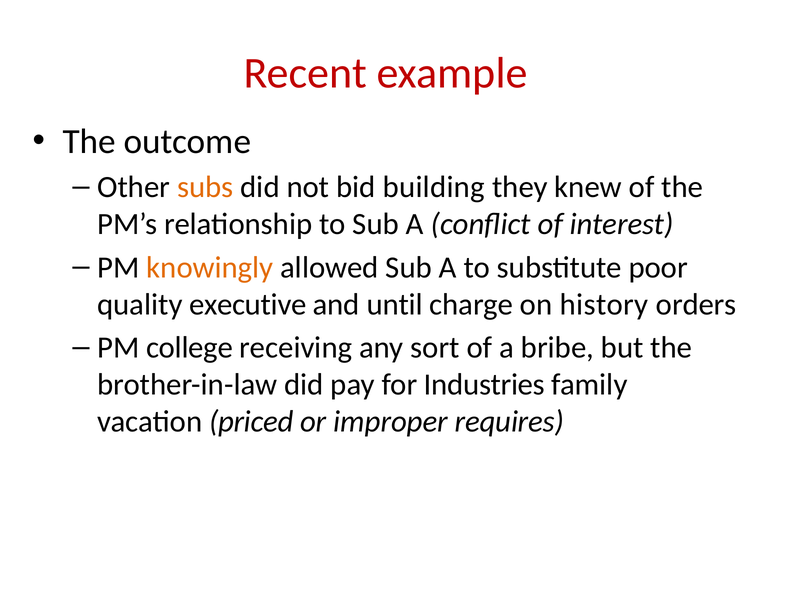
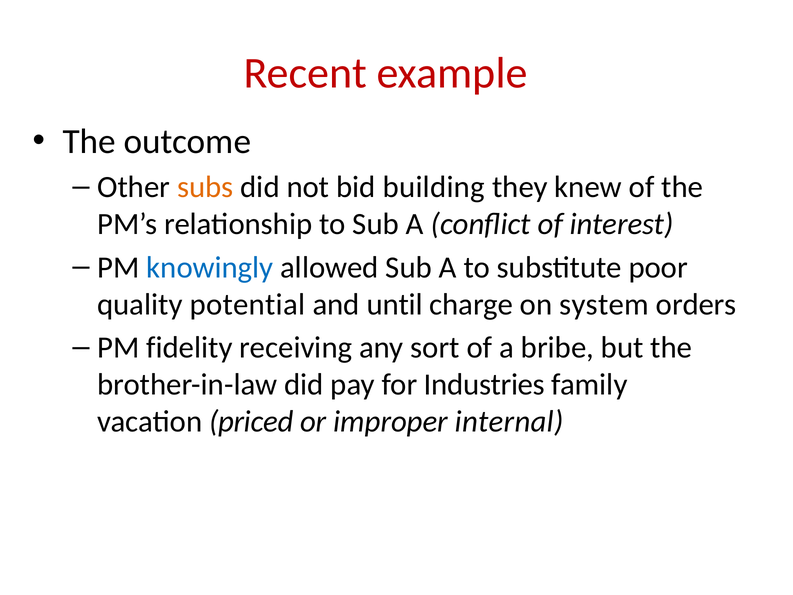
knowingly colour: orange -> blue (210, 267)
executive: executive -> potential (247, 304)
history: history -> system (604, 304)
college: college -> fidelity (189, 348)
requires: requires -> internal (509, 422)
